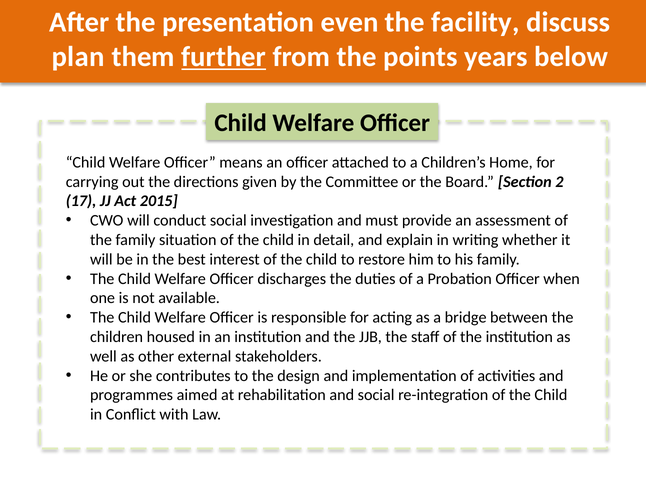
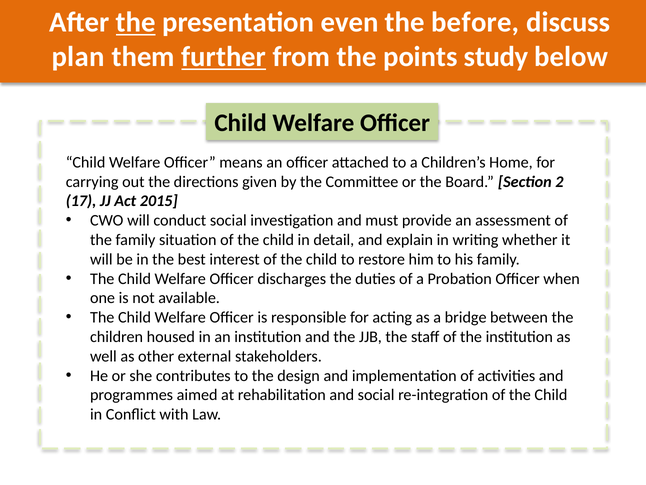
the underline: none -> present (136, 22)
facility: facility -> before (475, 22)
years: years -> study (496, 57)
